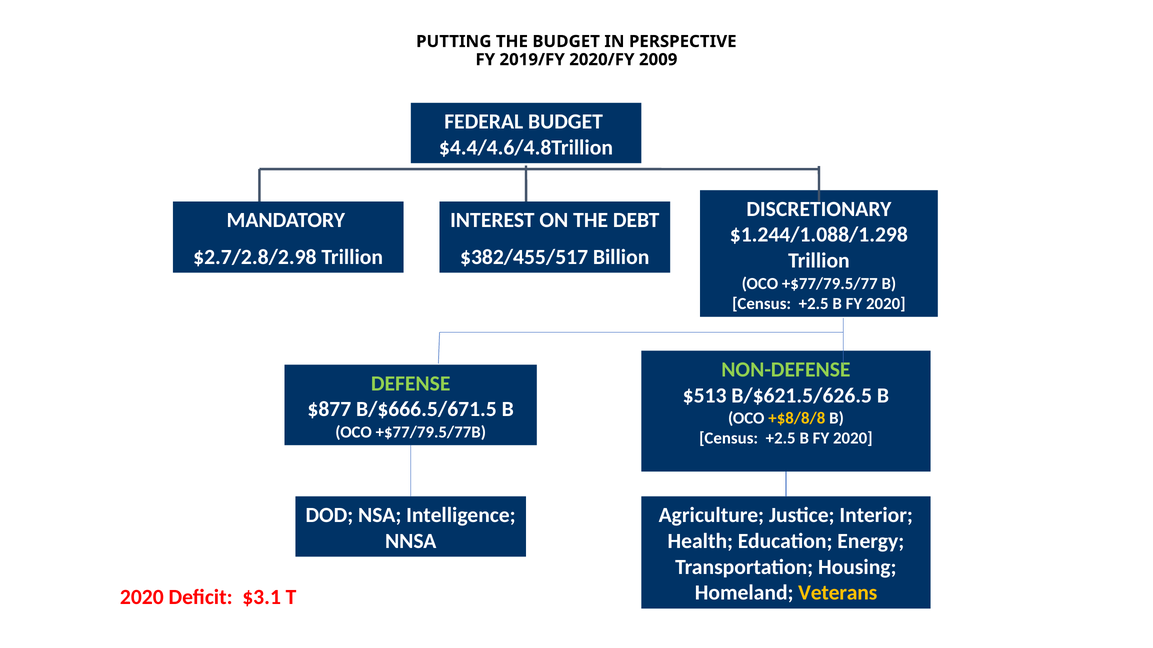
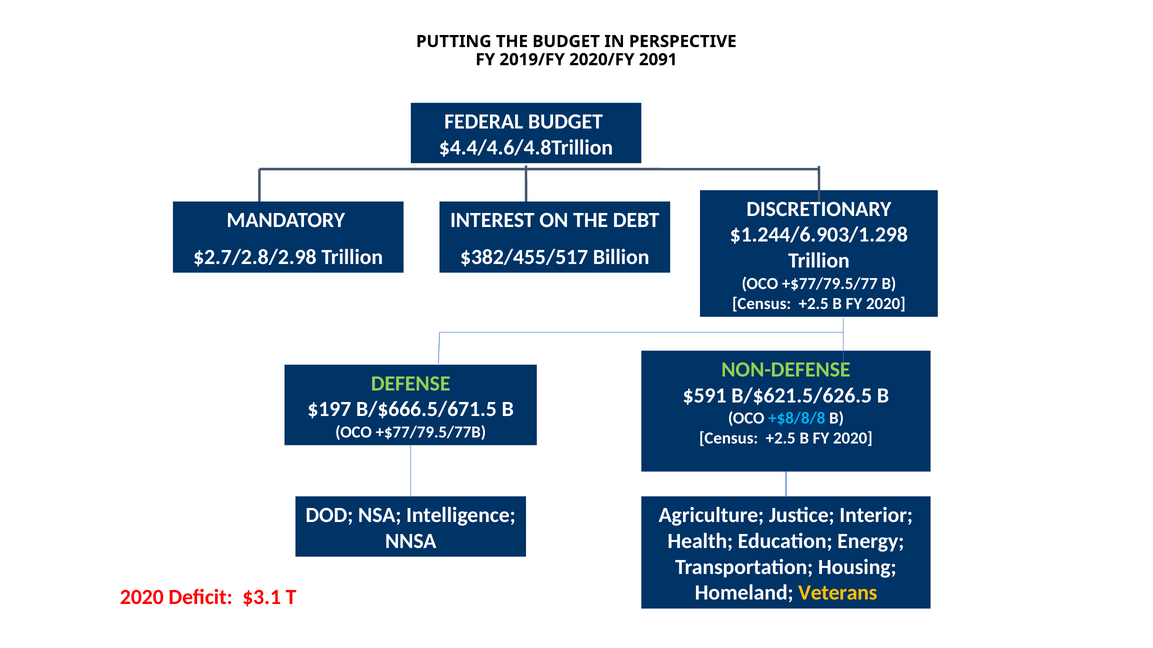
2009: 2009 -> 2091 (658, 60)
$1.244/1.088/1.298: $1.244/1.088/1.298 -> $1.244/6.903/1.298 (819, 235)
$513: $513 -> $591 (705, 396)
$877: $877 -> $197 (329, 410)
+$8/8/8 colour: yellow -> light blue (797, 418)
